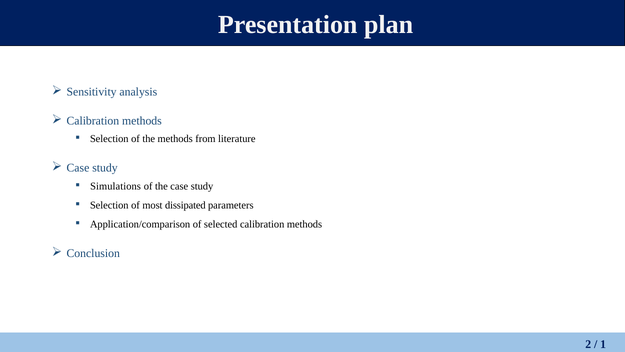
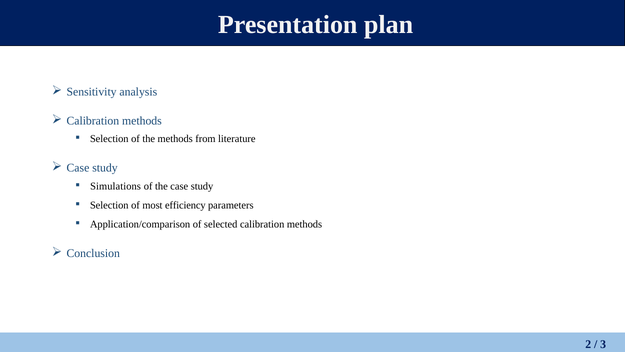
dissipated: dissipated -> efficiency (185, 205)
1: 1 -> 3 (603, 344)
